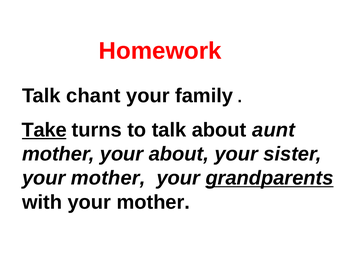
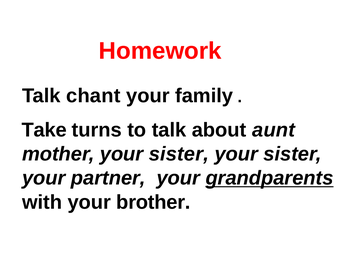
Take underline: present -> none (44, 130)
mother your about: about -> sister (179, 154)
mother: mother -> partner (108, 178)
with your mother: mother -> brother (153, 202)
